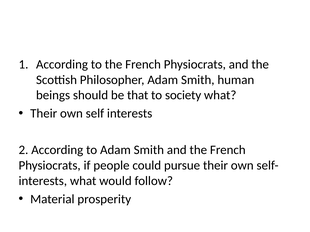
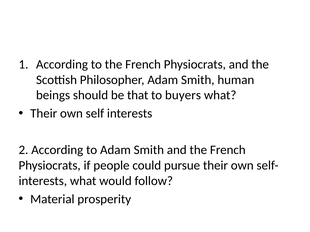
society: society -> buyers (183, 95)
